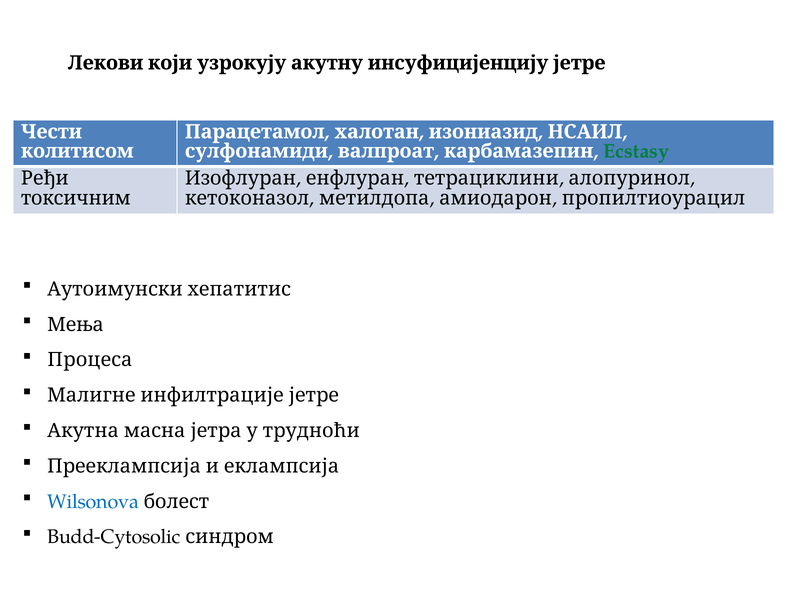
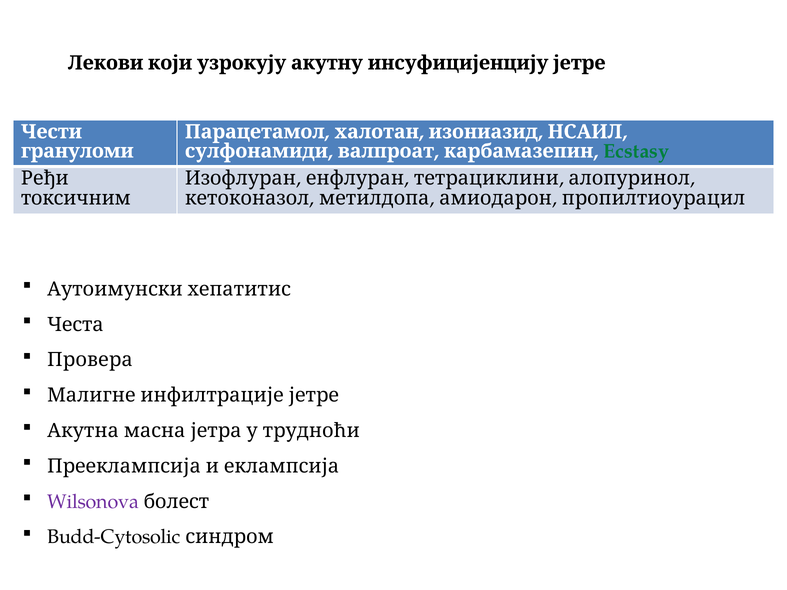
колитисом: колитисом -> грануломи (77, 151)
Мења: Мења -> Честа (75, 325)
Процеса: Процеса -> Провера (90, 360)
Wilsonova colour: blue -> purple (93, 502)
